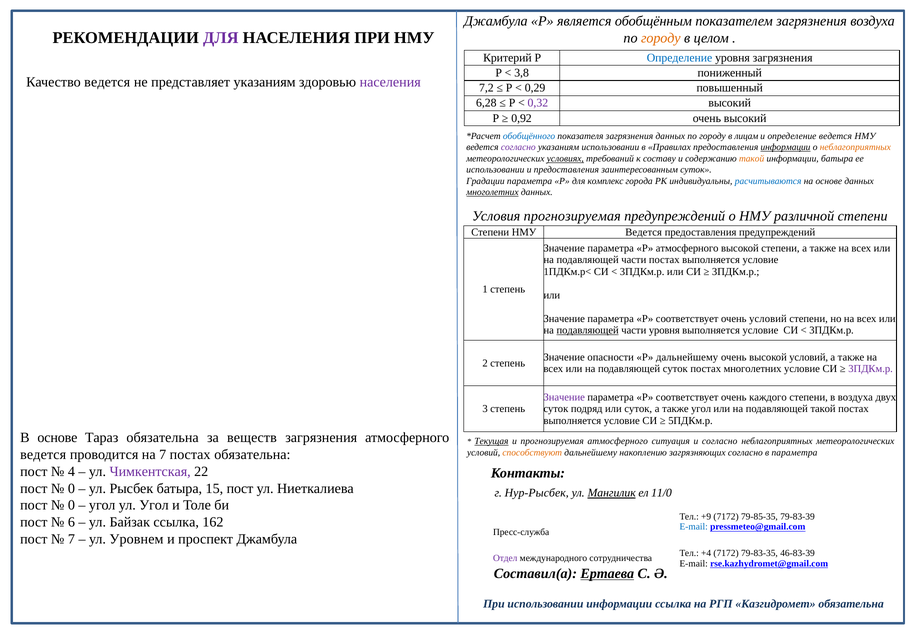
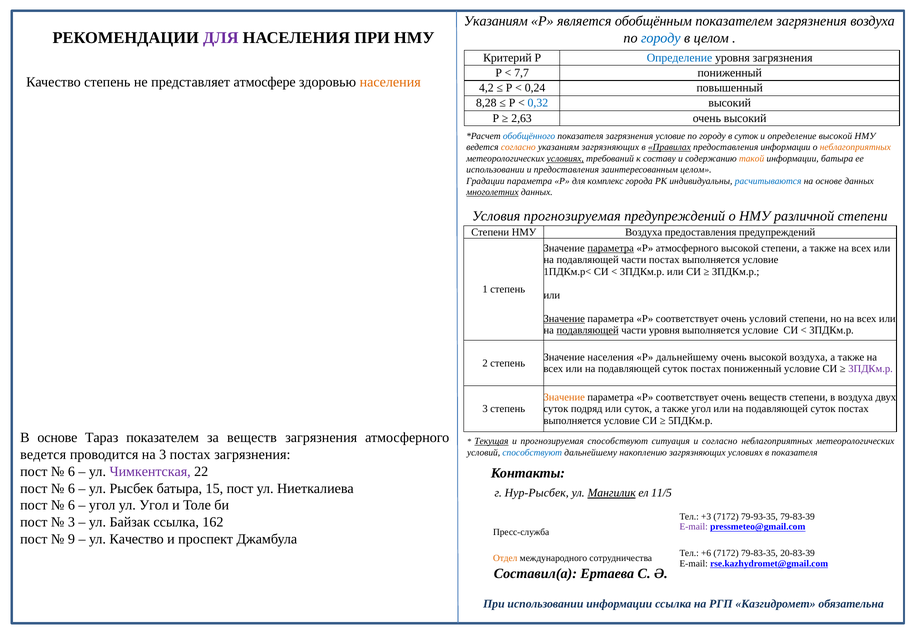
Джамбула: Джамбула -> Указаниям (496, 21)
городу colour: orange -> blue (661, 38)
3,8: 3,8 -> 7,7 (522, 73)
Качество ведется: ведется -> степень (107, 82)
представляет указаниям: указаниям -> атмосфере (265, 82)
населения colour: purple -> orange (390, 82)
7,2: 7,2 -> 4,2 (486, 88)
0,29: 0,29 -> 0,24 (535, 88)
6,28: 6,28 -> 8,28 (486, 103)
0,32 colour: purple -> blue (538, 103)
0,92: 0,92 -> 2,63 (522, 118)
загрязнения данных: данных -> условие (670, 136)
в лицам: лицам -> суток (746, 136)
определение ведется: ведется -> высокой (836, 136)
согласно colour: purple -> orange (518, 147)
указаниям использовании: использовании -> загрязняющих (610, 147)
Правилах underline: none -> present (669, 147)
информации underline: present -> none (785, 147)
заинтересованным суток: суток -> целом (696, 170)
Степени НМУ Ведется: Ведется -> Воздуха (644, 232)
параметра underline: none -> present (611, 248)
Значение underline: none -> present (564, 319)
Значение опасности: опасности -> населения (611, 357)
высокой условий: условий -> воздуха (809, 357)
постах многолетних: многолетних -> пониженный (753, 369)
Значение colour: purple -> orange (564, 397)
очень каждого: каждого -> веществ (768, 397)
такой: такой -> суток (823, 409)
Тараз обязательна: обязательна -> показателем (163, 438)
прогнозируемая атмосферного: атмосферного -> способствуют (618, 441)
на 7: 7 -> 3 (163, 455)
постах обязательна: обязательна -> загрязнения (252, 455)
способствуют colour: orange -> blue (532, 453)
загрязняющих согласно: согласно -> условиях (745, 453)
в параметра: параметра -> показателя (795, 453)
4: 4 -> 6 (71, 472)
0: 0 -> 6 (71, 488)
11/0: 11/0 -> 11/5 (662, 493)
0: 0 -> 6 (71, 505)
+9: +9 -> +3 (706, 517)
79-85-35: 79-85-35 -> 79-93-35 (759, 517)
6: 6 -> 3 (71, 522)
E-mail colour: blue -> purple (694, 527)
7: 7 -> 9 (71, 539)
ул Уровнем: Уровнем -> Качество (137, 539)
+4: +4 -> +6 (706, 553)
46-83-39: 46-83-39 -> 20-83-39 (798, 553)
Отдел colour: purple -> orange (505, 558)
Ертаева underline: present -> none (607, 574)
